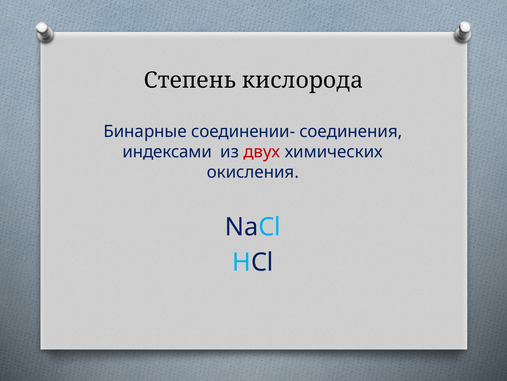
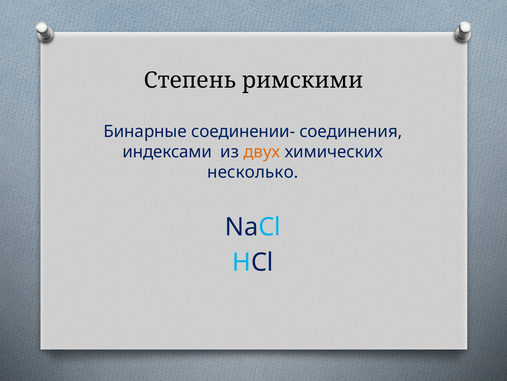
кислорода: кислорода -> римскими (303, 80)
двух colour: red -> orange (262, 152)
окисления: окисления -> несколько (253, 172)
